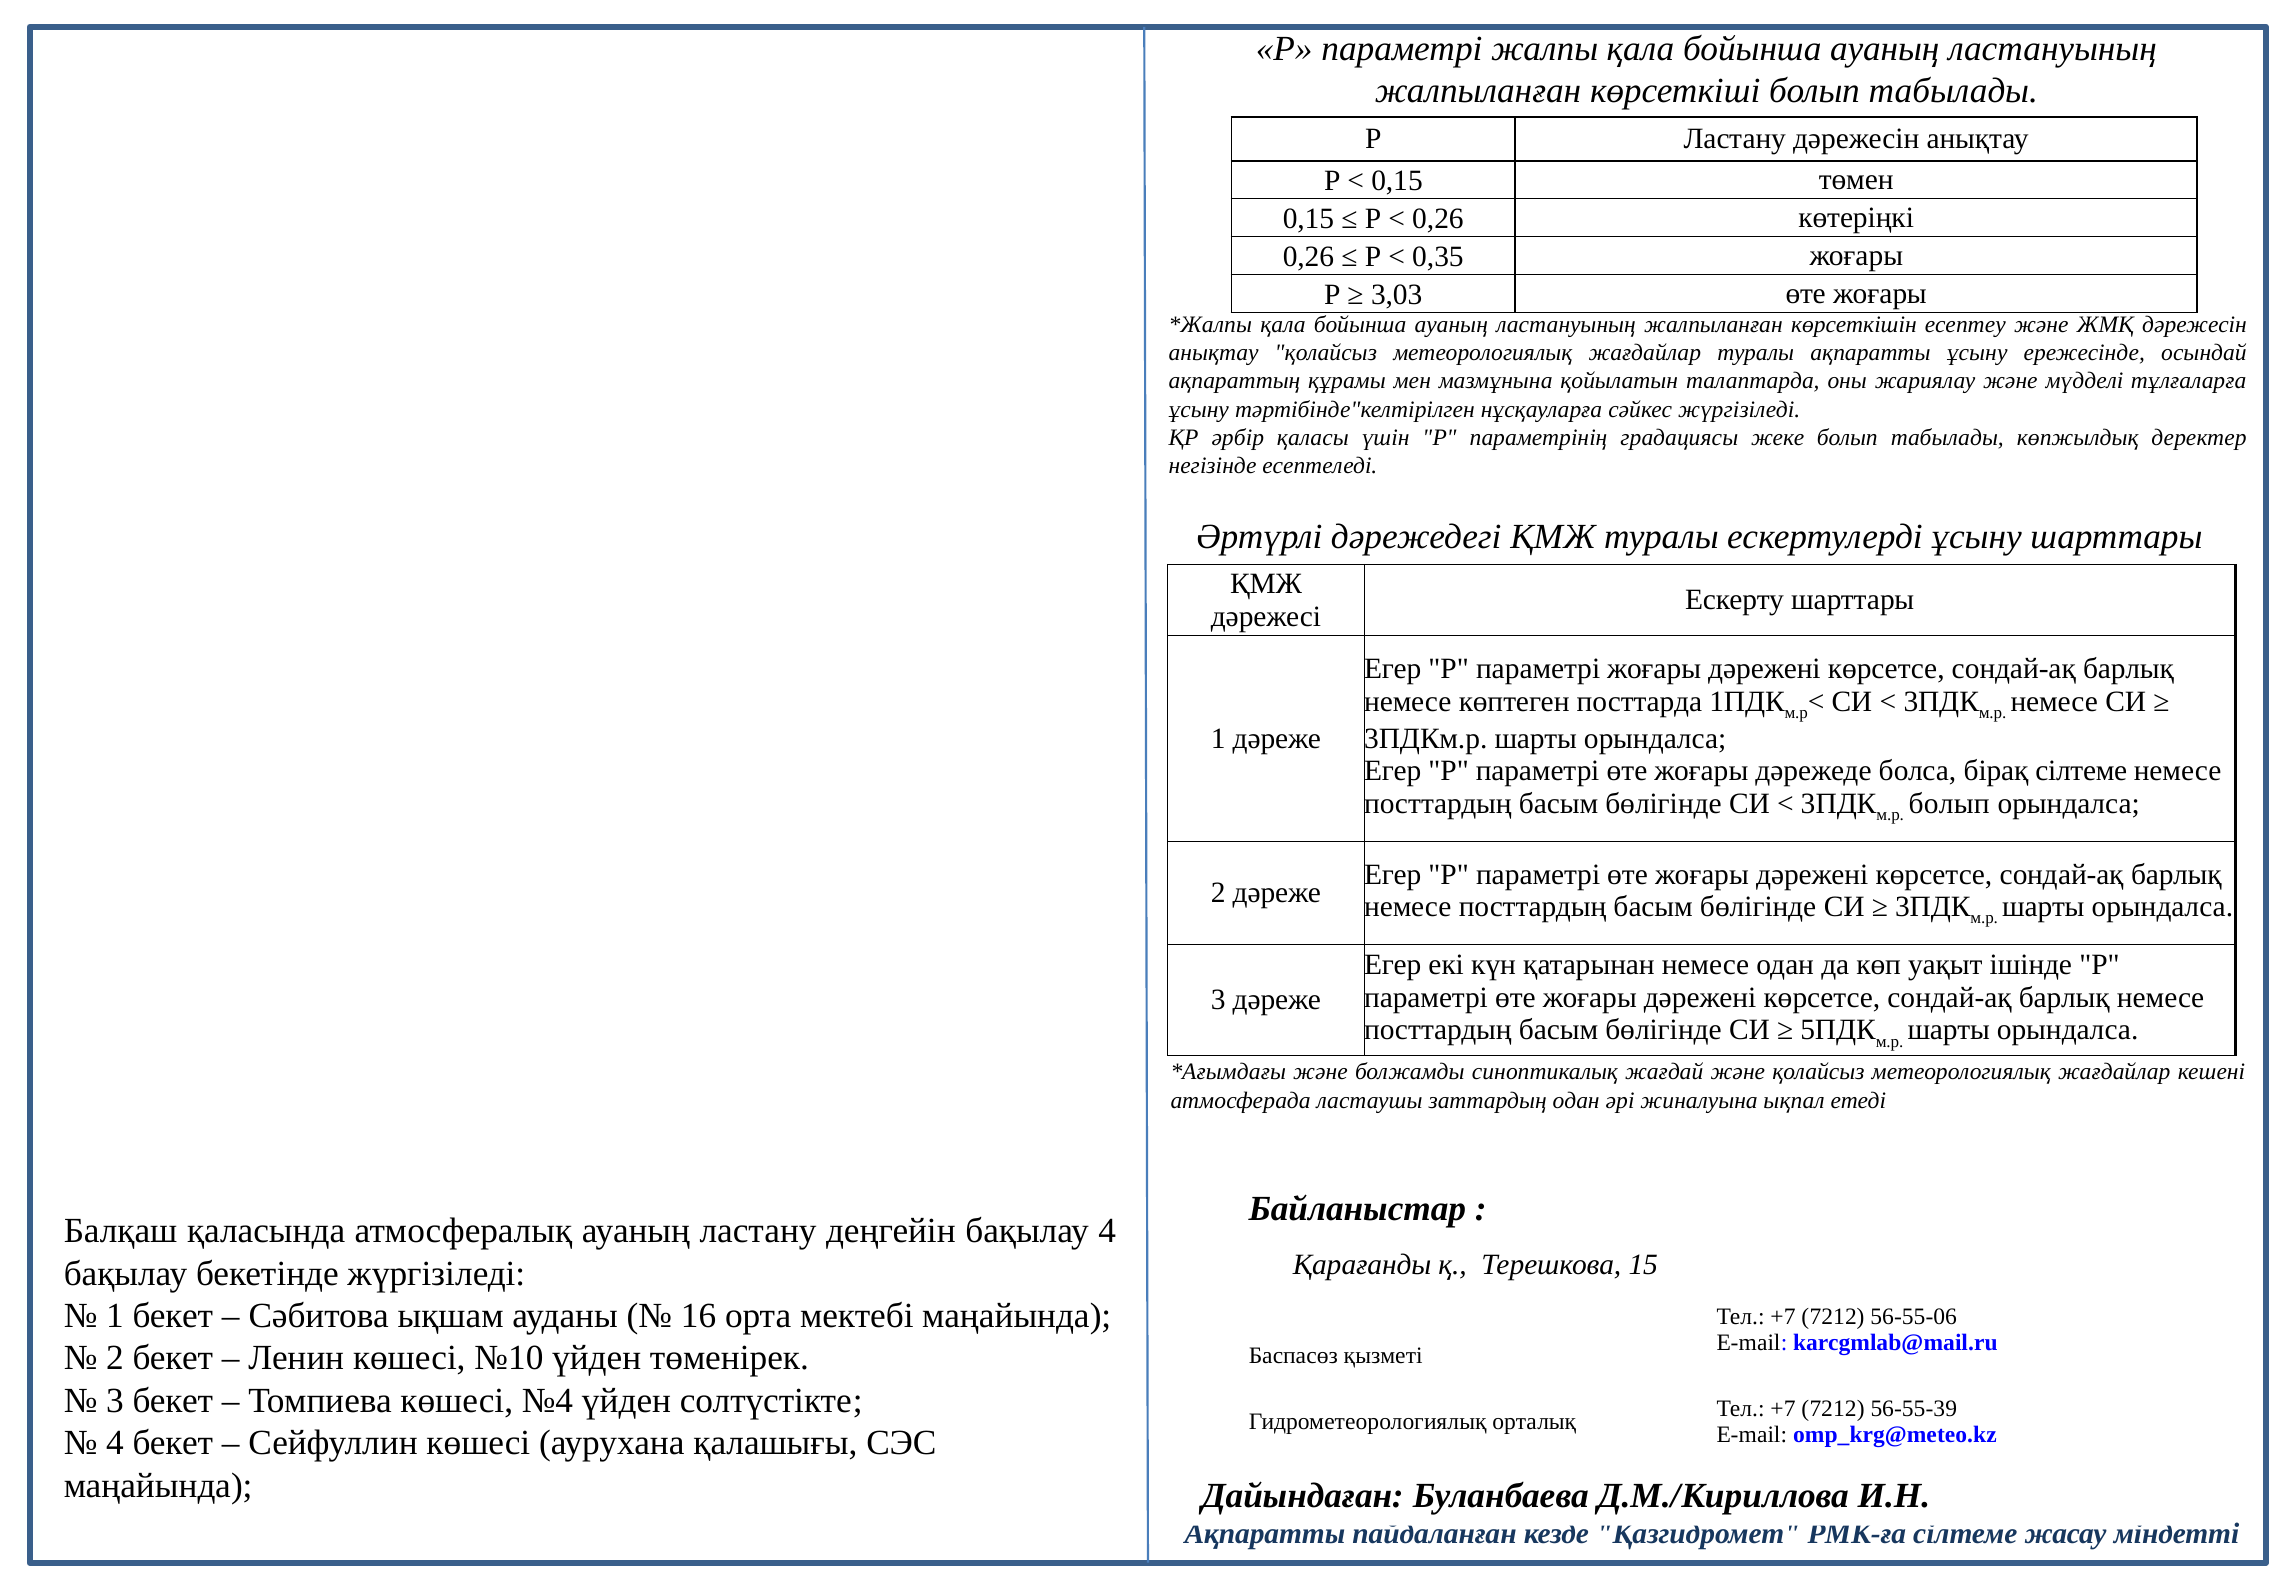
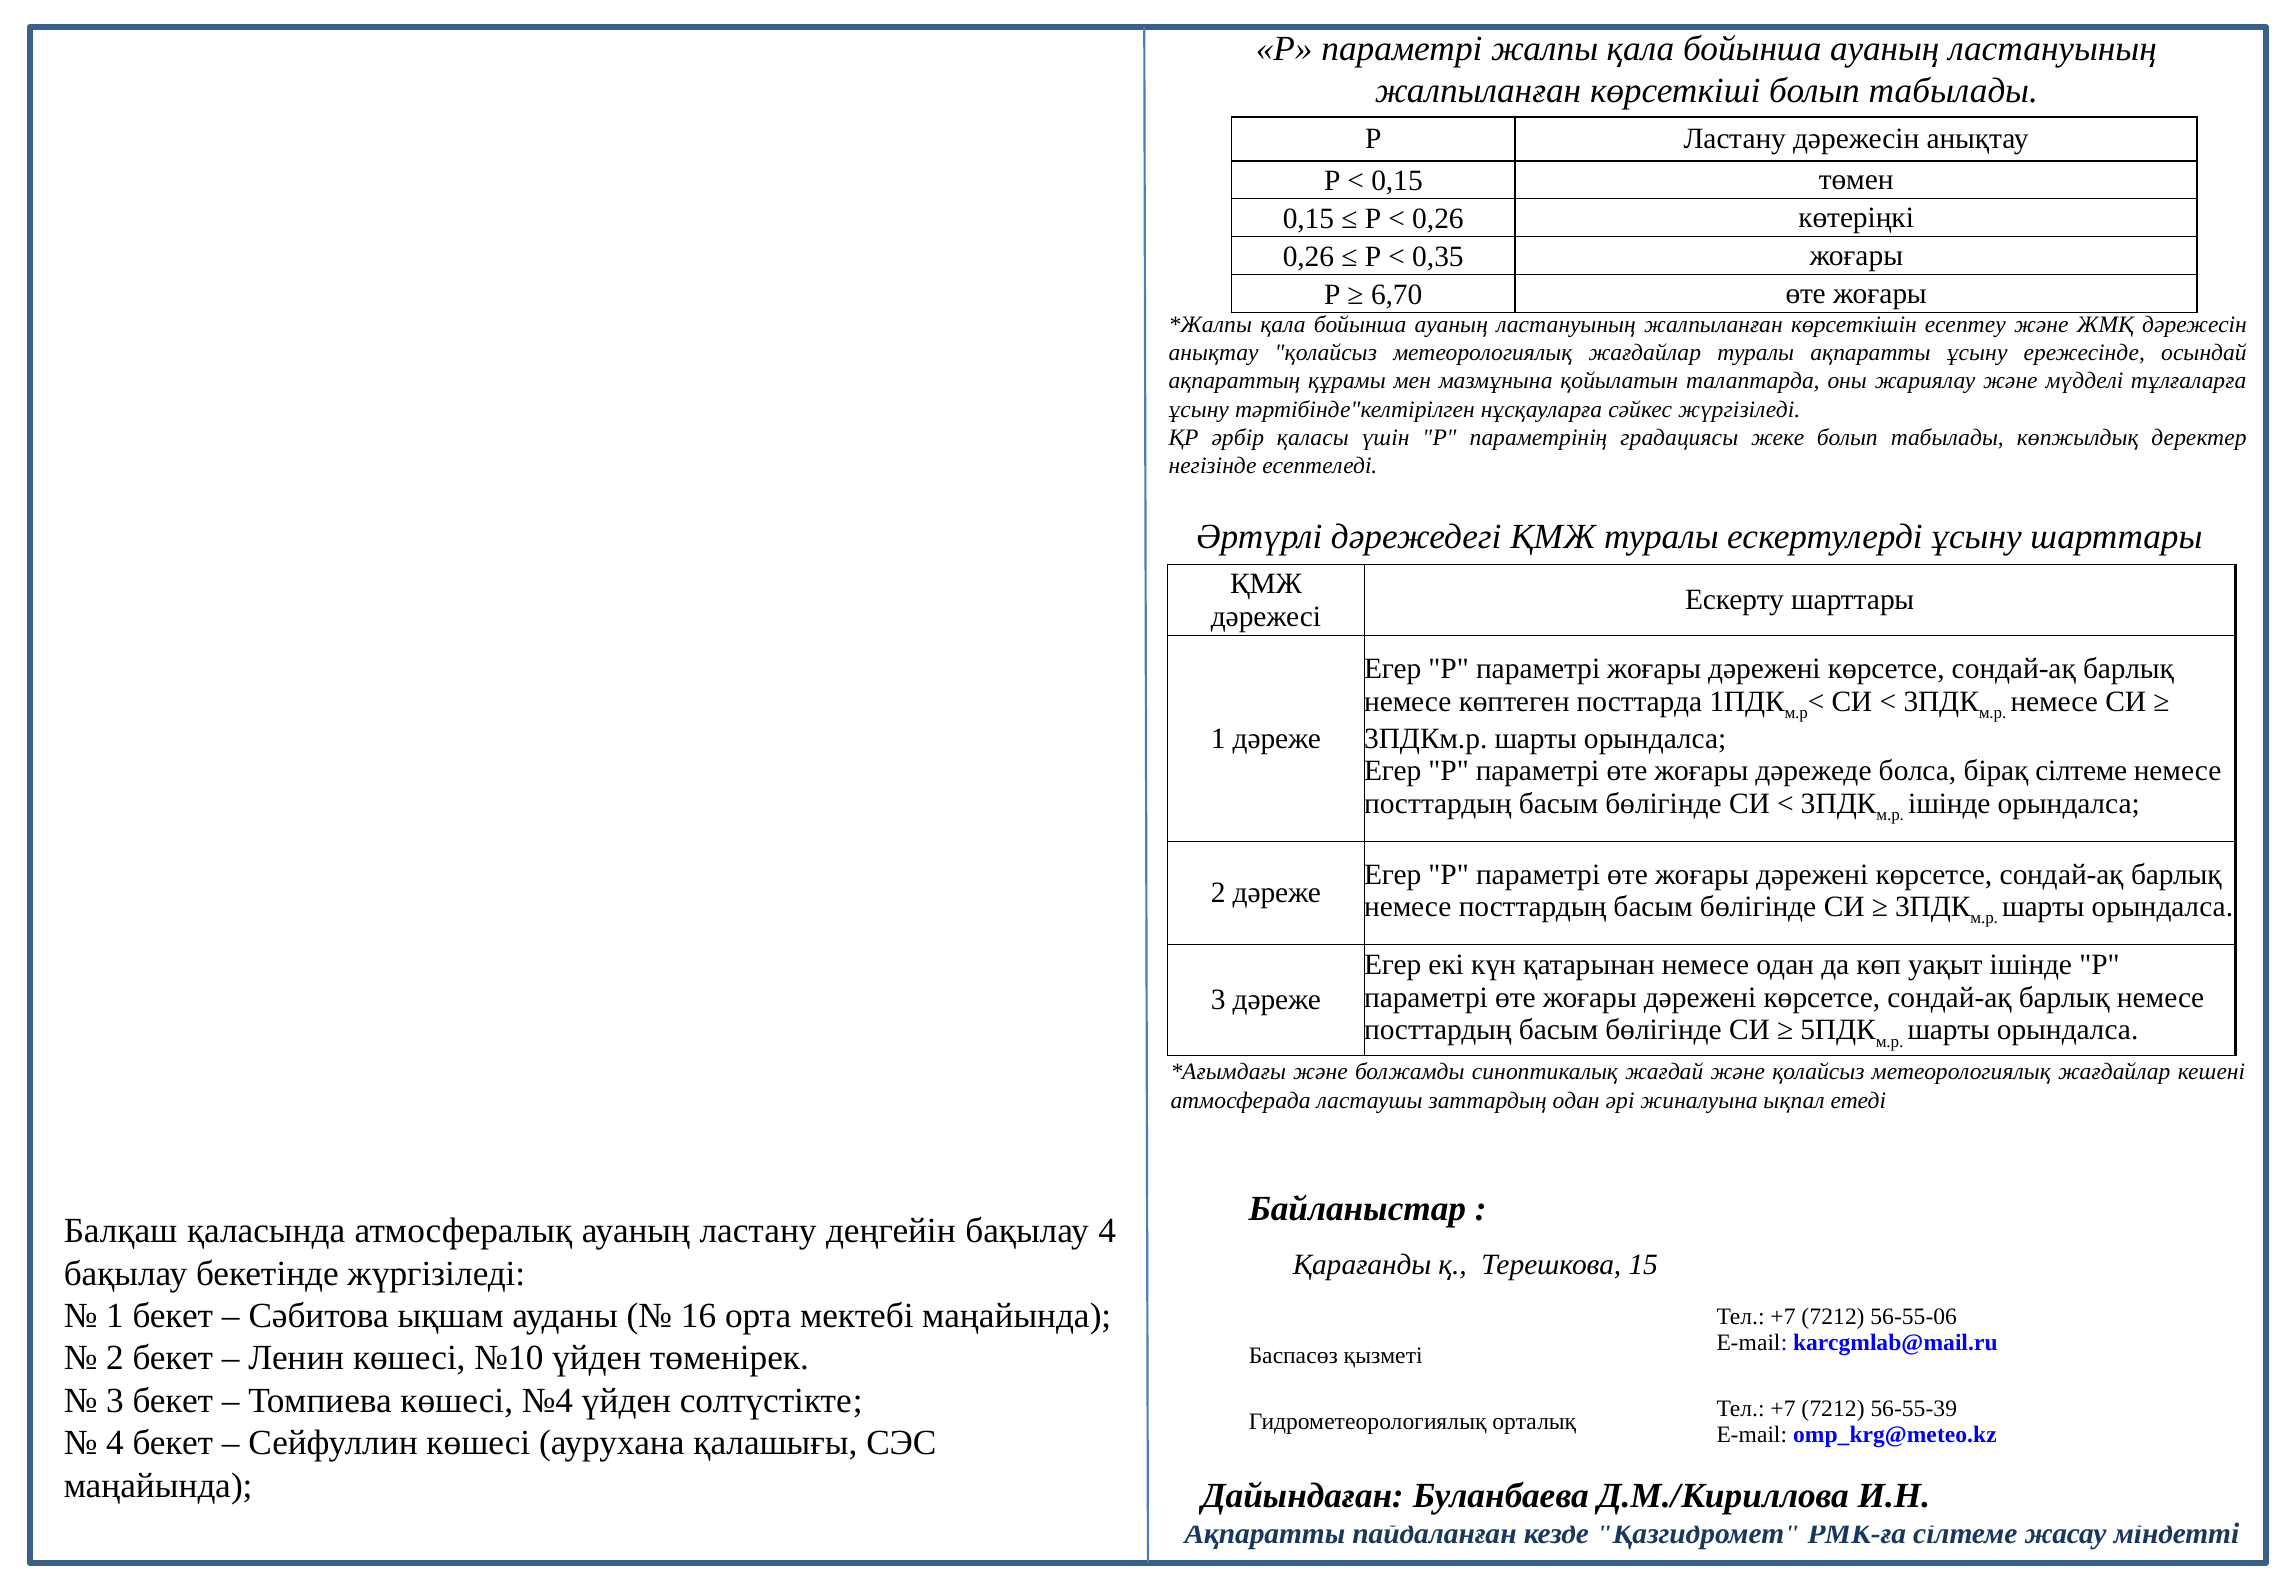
3,03: 3,03 -> 6,70 (1397, 295)
болып: болып -> ішінде (1949, 803)
